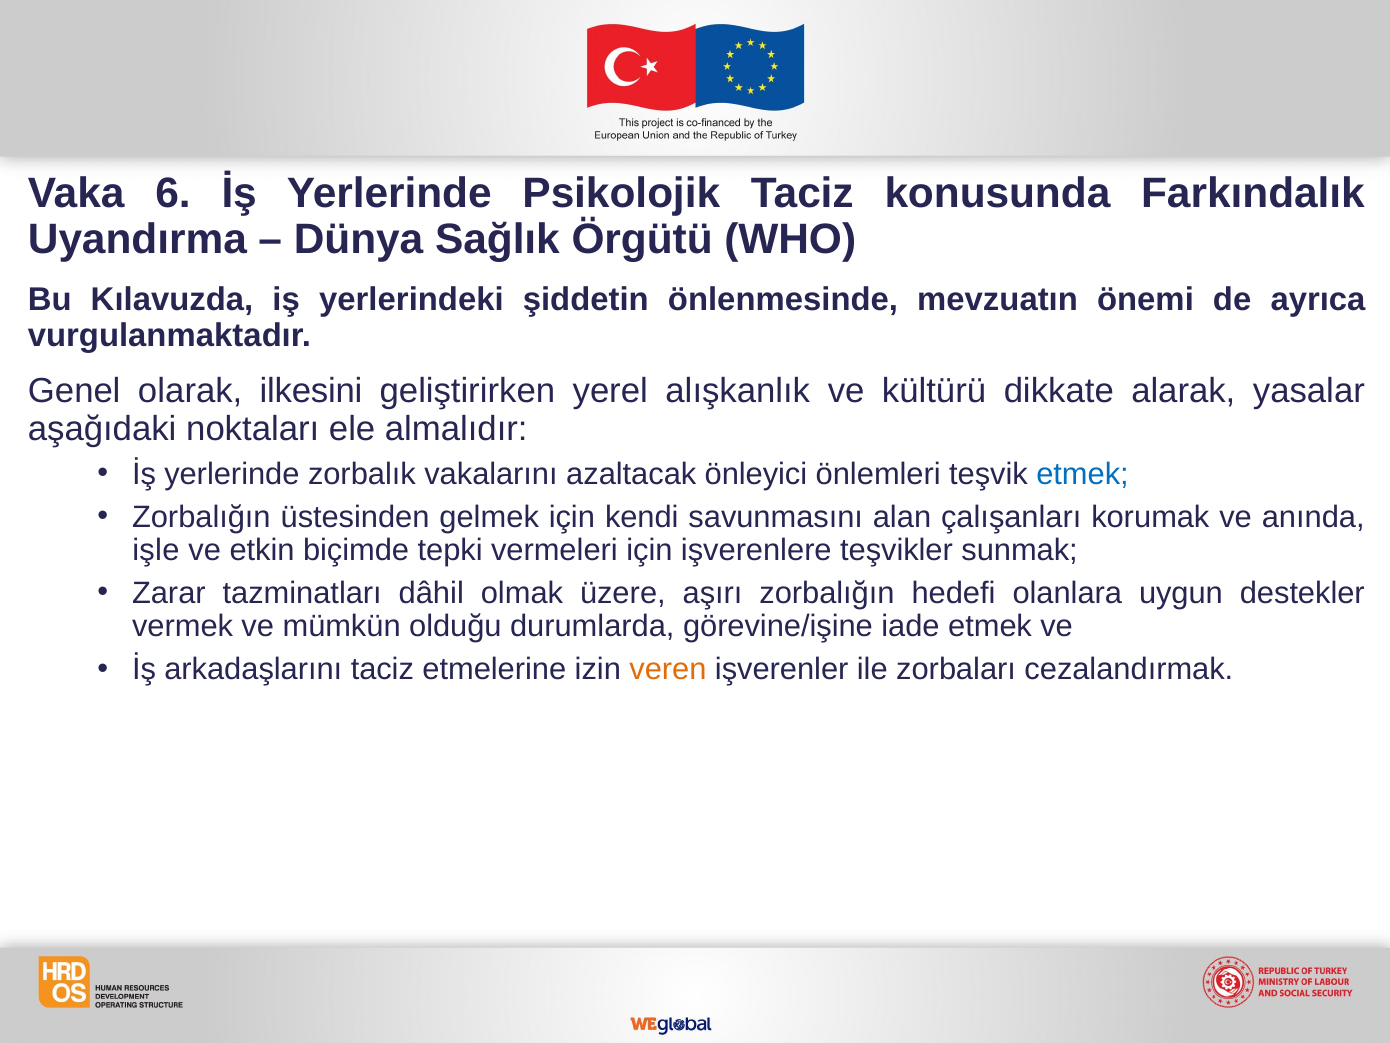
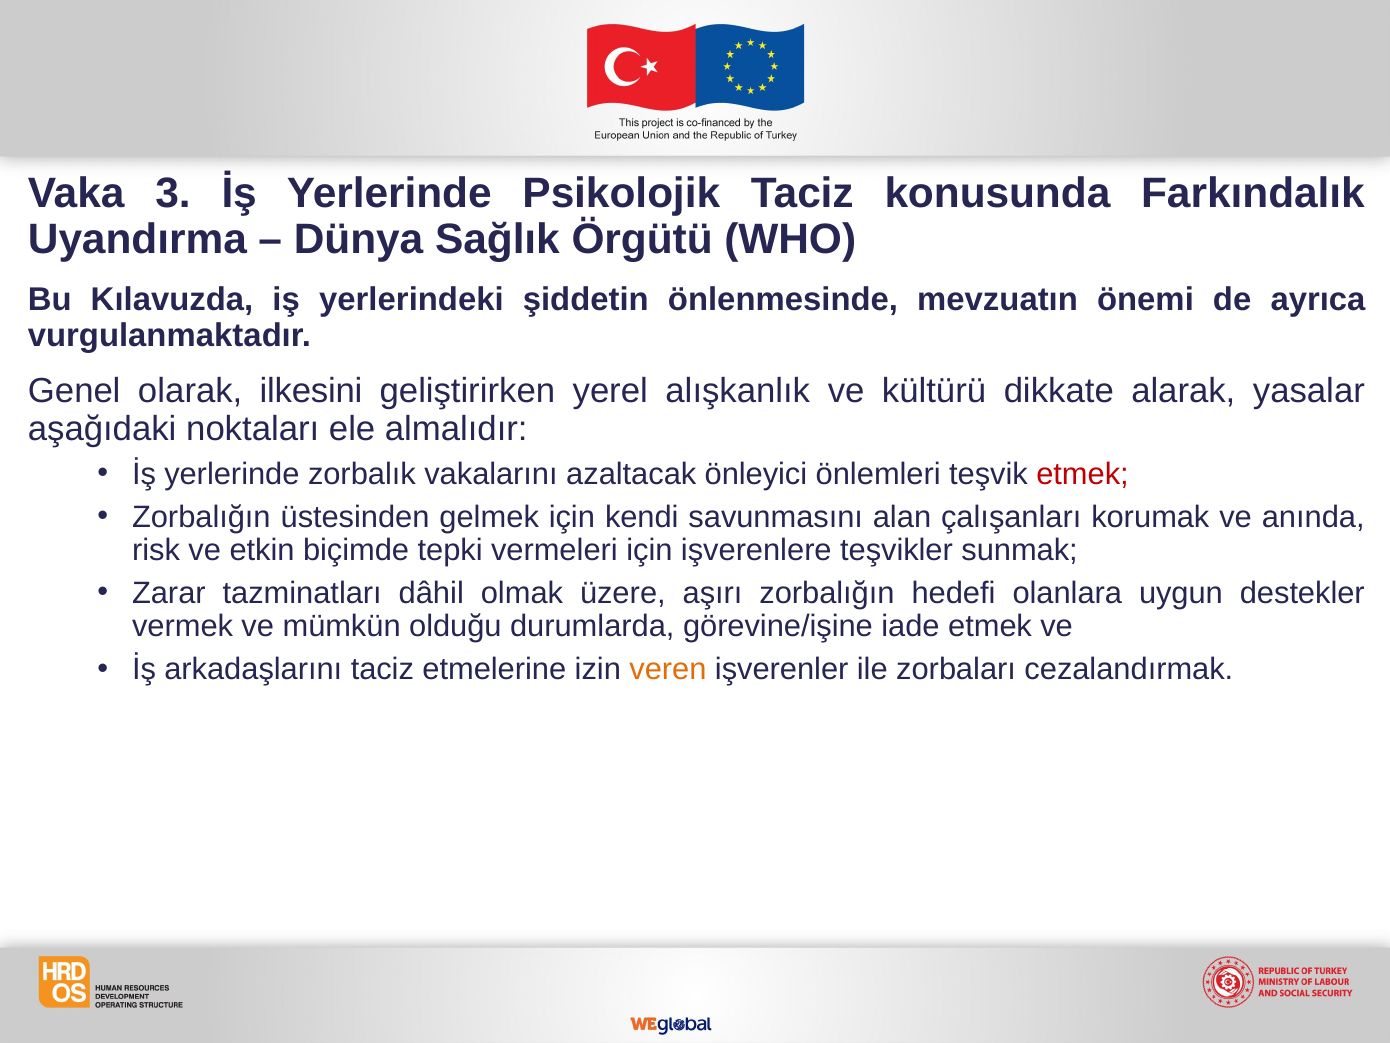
6: 6 -> 3 (173, 194)
etmek colour: blue -> red (1083, 474)
işle: işle -> risk (156, 550)
